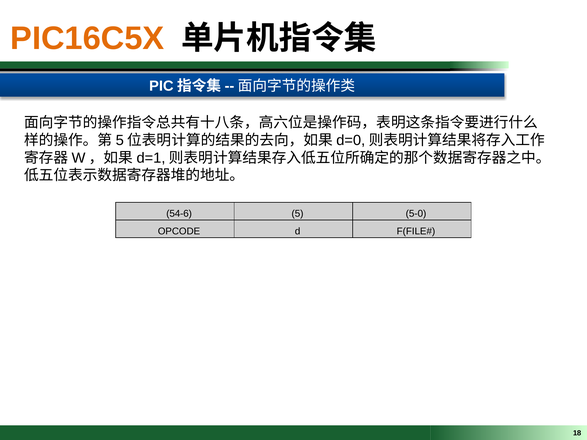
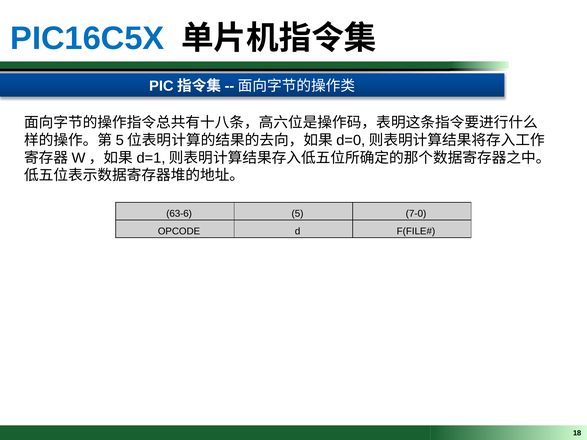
PIC16C5X colour: orange -> blue (87, 38)
54-6: 54-6 -> 63-6 (179, 214)
5-0: 5-0 -> 7-0 (416, 214)
